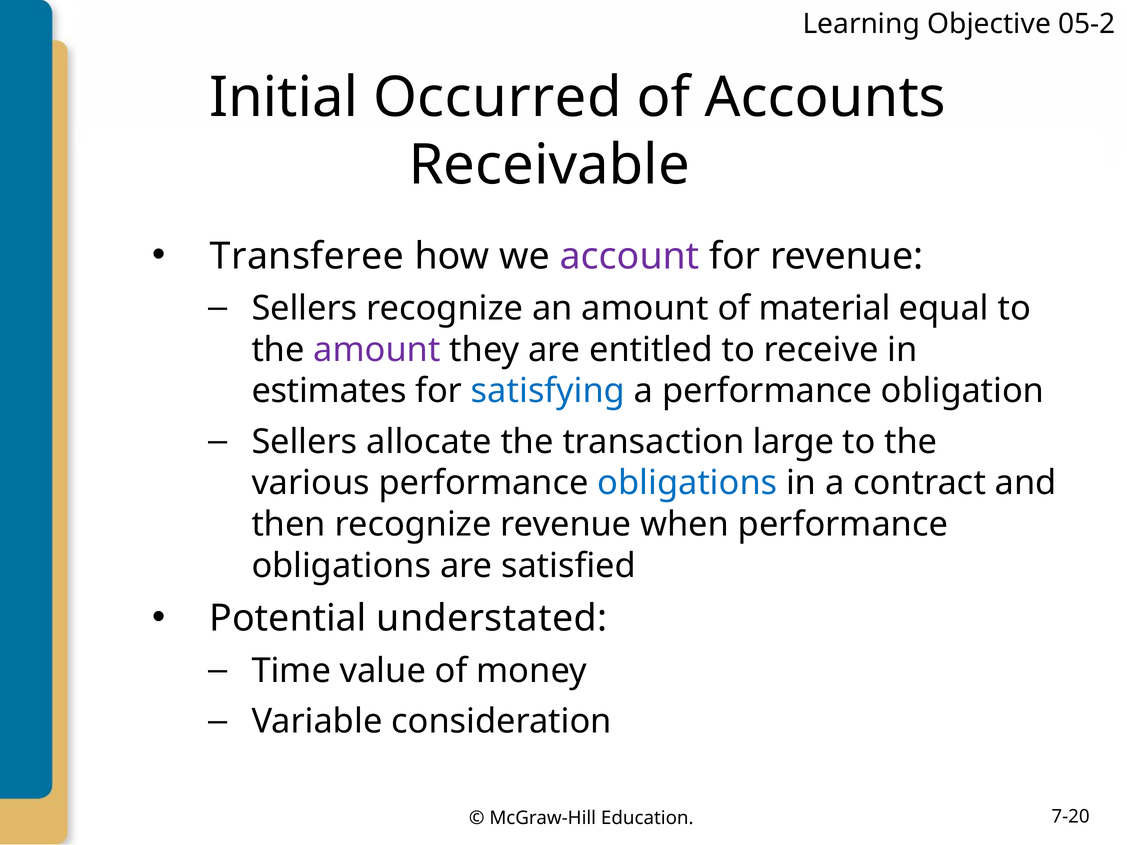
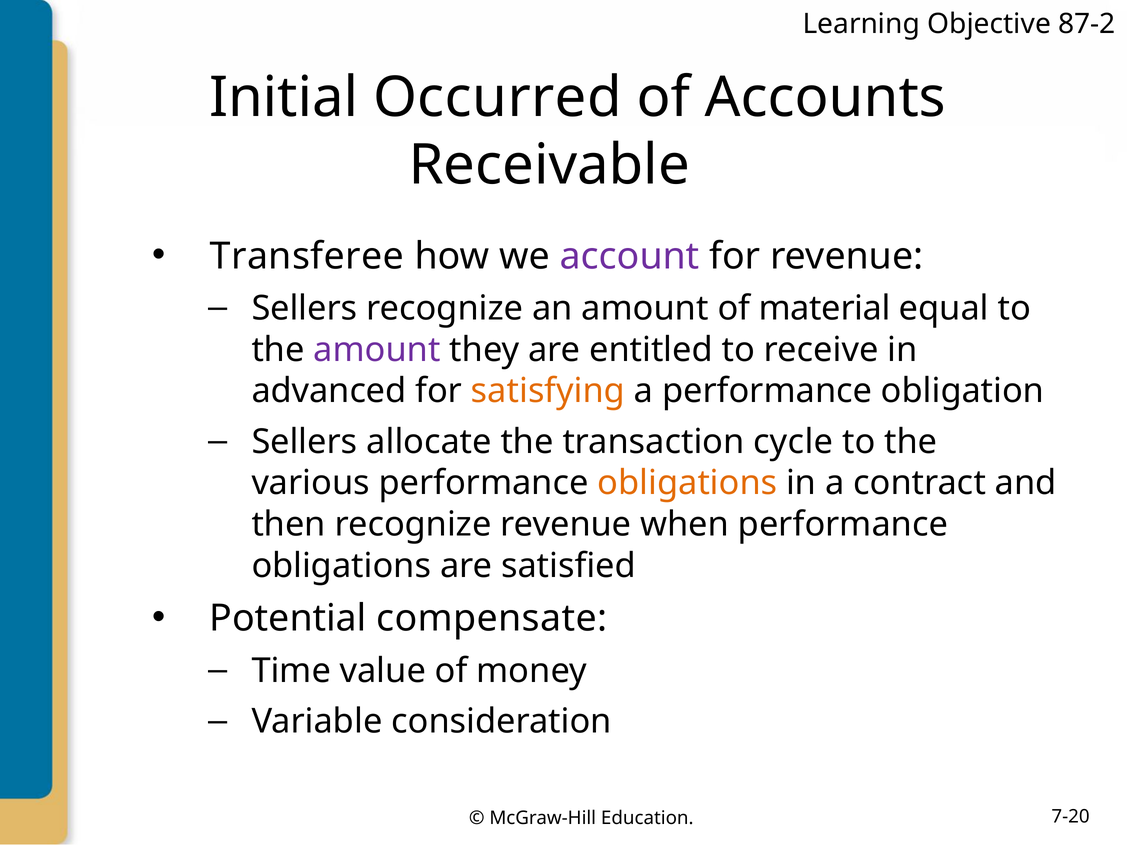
05-2: 05-2 -> 87-2 (1087, 24)
estimates: estimates -> advanced (329, 391)
satisfying colour: blue -> orange (548, 391)
large: large -> cycle (793, 442)
obligations colour: blue -> orange (687, 483)
understated: understated -> compensate (492, 619)
